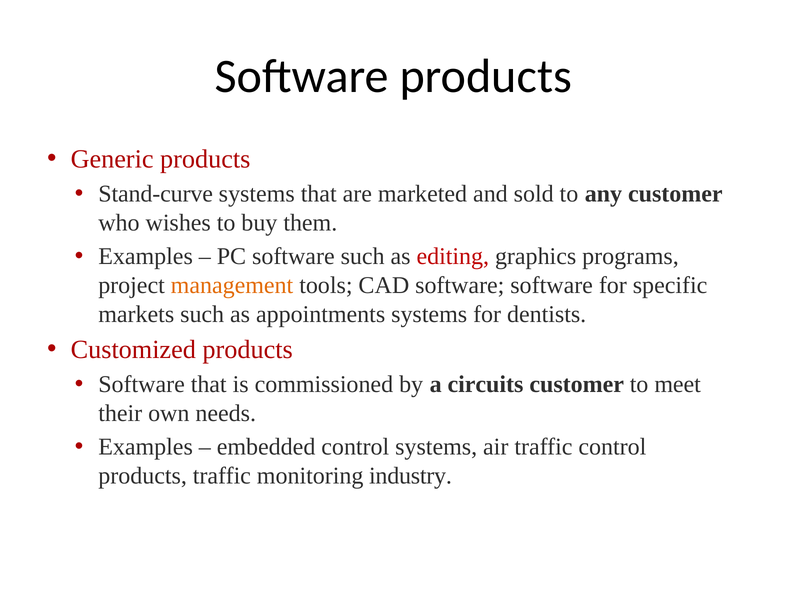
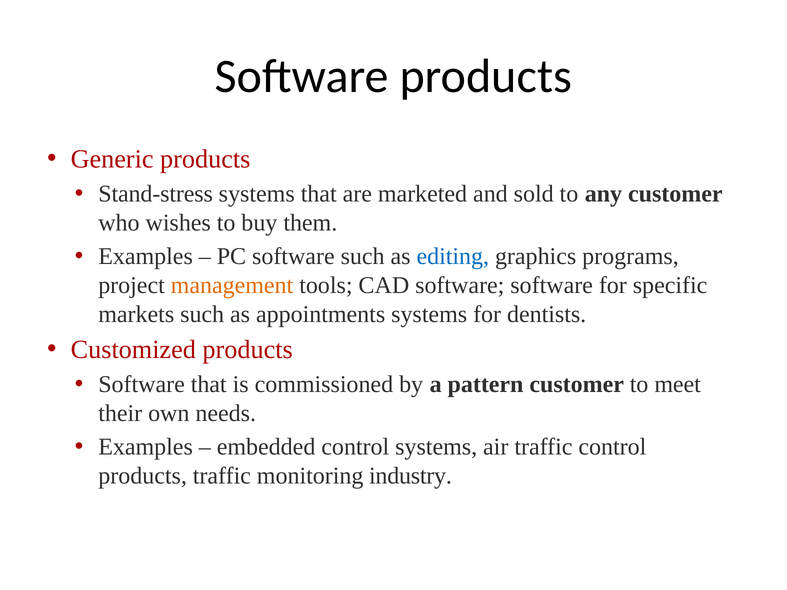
Stand-curve: Stand-curve -> Stand-stress (156, 194)
editing colour: red -> blue (453, 257)
circuits: circuits -> pattern (486, 385)
